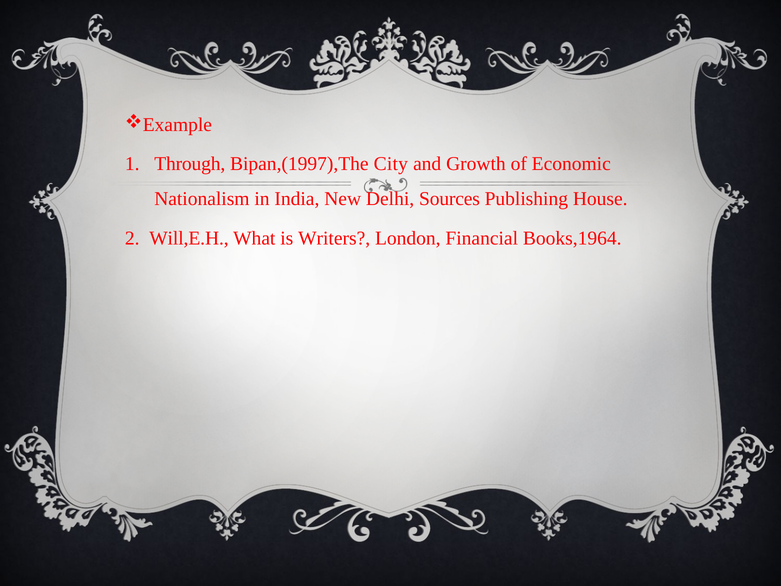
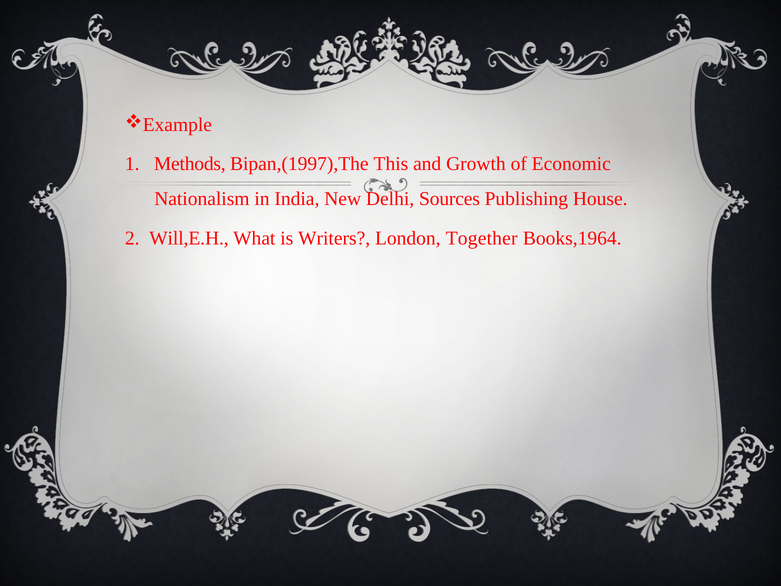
Through: Through -> Methods (190, 164)
City: City -> This (391, 164)
Financial: Financial -> Together (482, 238)
